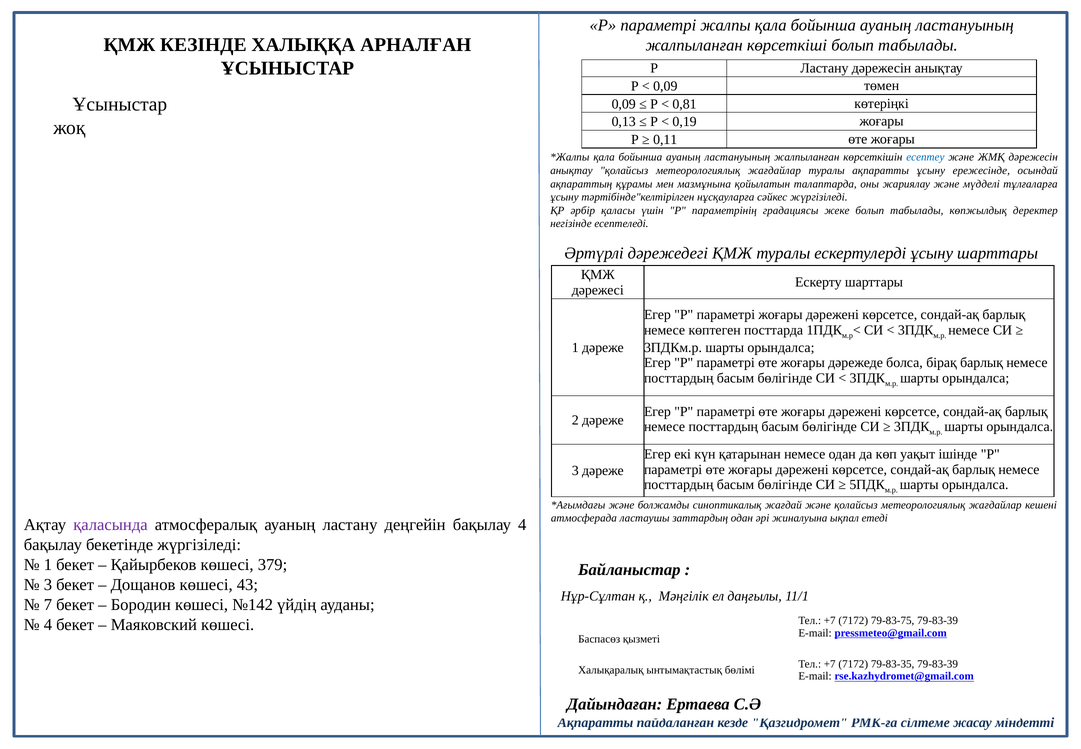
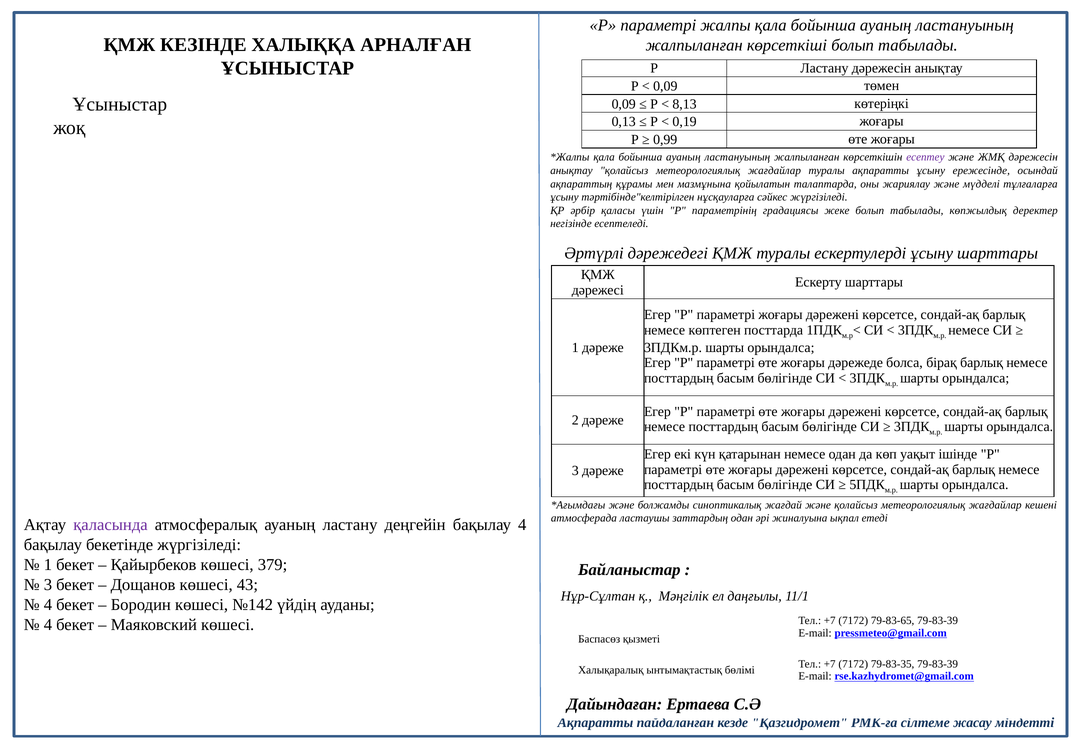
0,81: 0,81 -> 8,13 (685, 104)
0,11: 0,11 -> 0,99 (665, 140)
есептеу colour: blue -> purple (925, 157)
7: 7 -> 4 (48, 604)
79-83-75: 79-83-75 -> 79-83-65 (893, 620)
